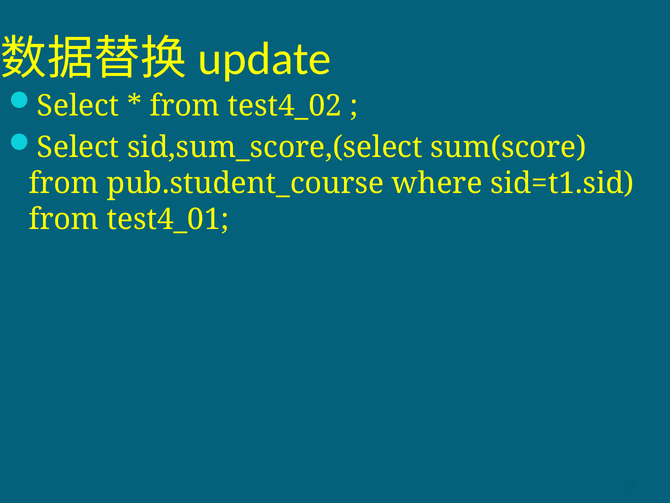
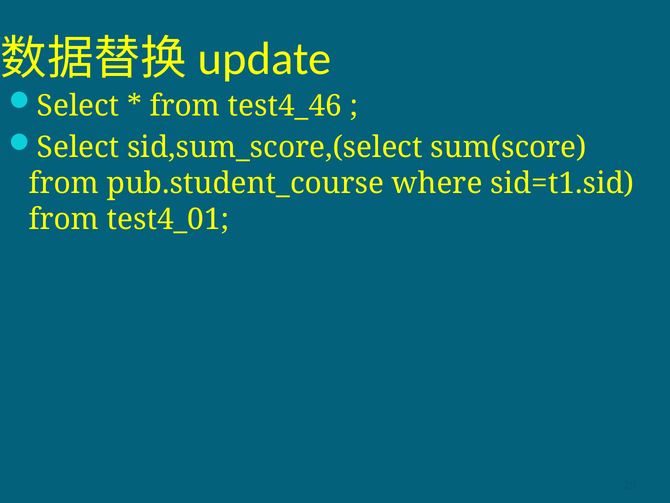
test4_02: test4_02 -> test4_46 (285, 106)
